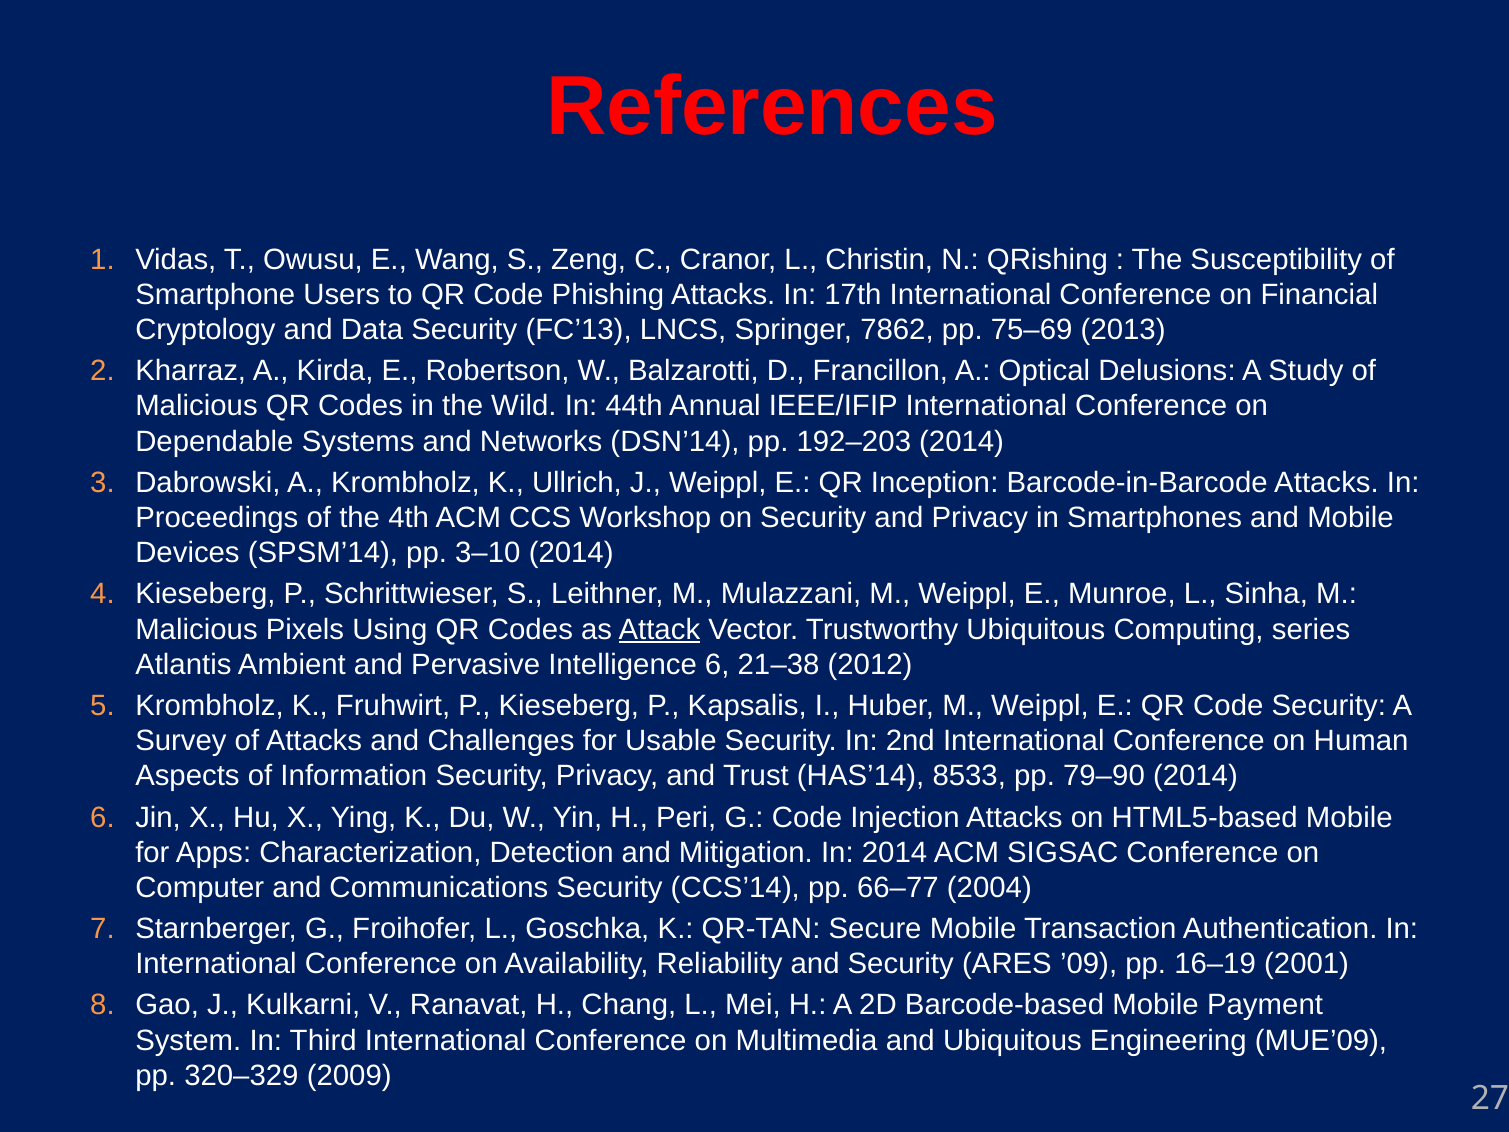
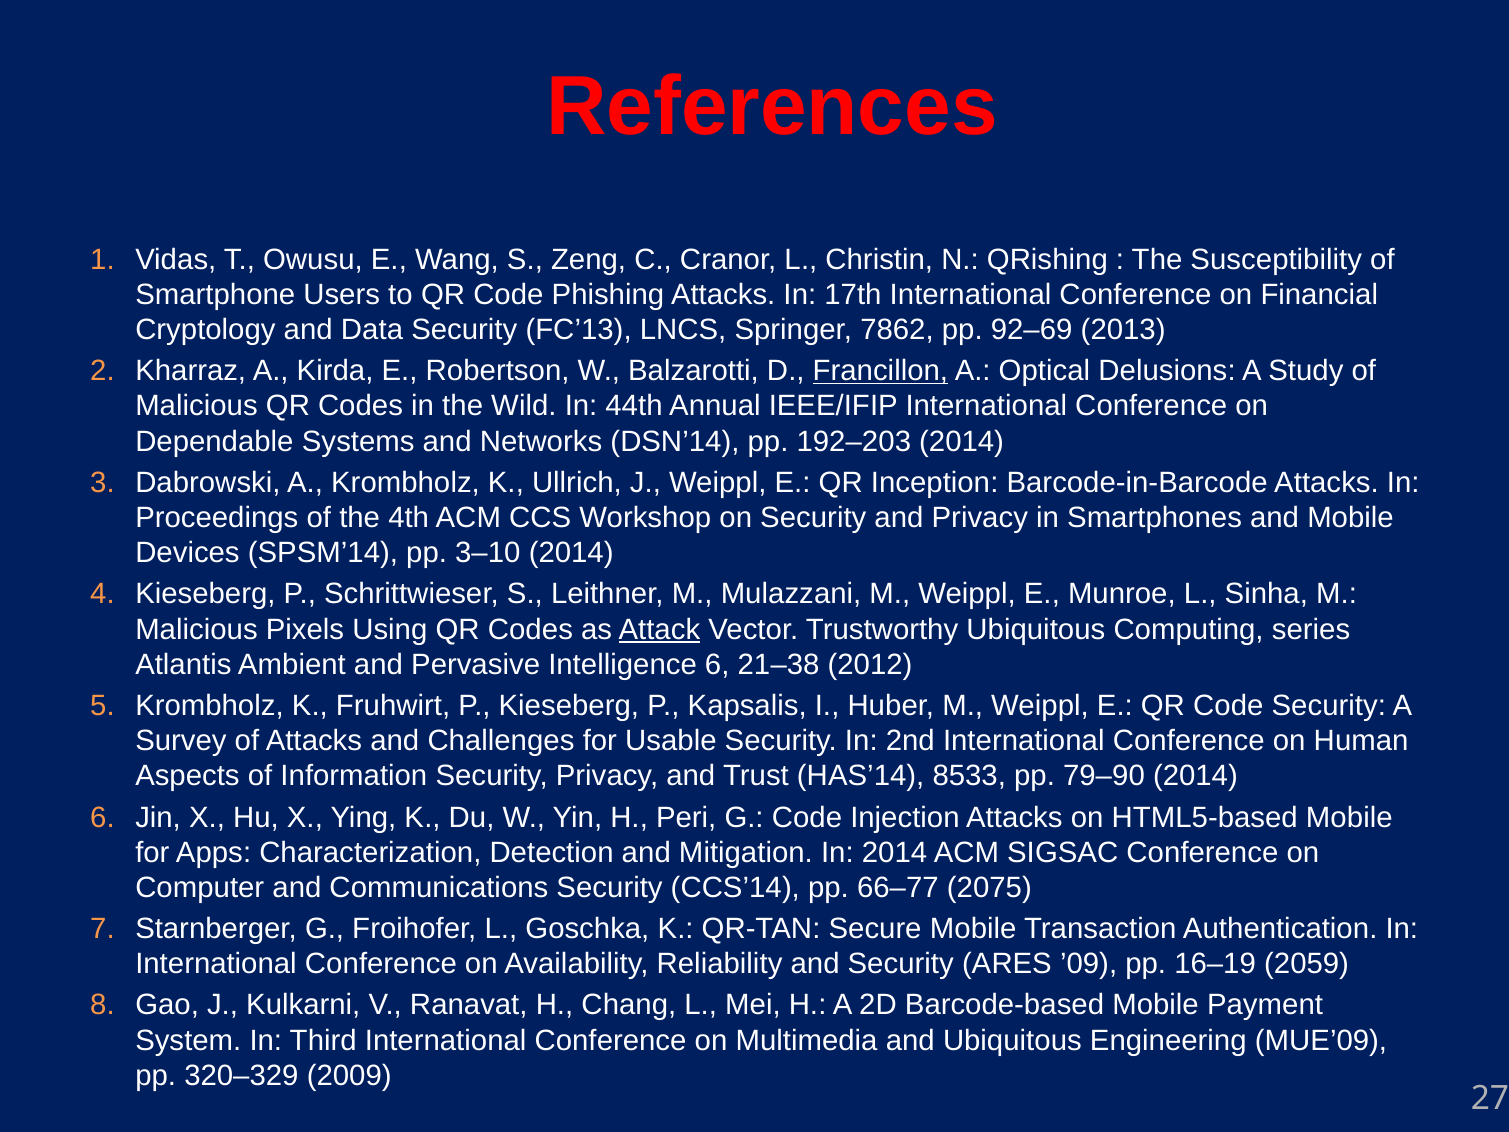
75–69: 75–69 -> 92–69 (1032, 330)
Francillon underline: none -> present (880, 371)
2004: 2004 -> 2075 (989, 888)
2001: 2001 -> 2059 (1307, 964)
